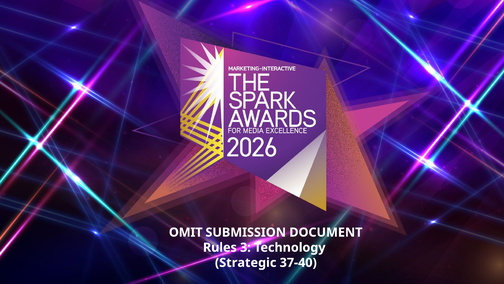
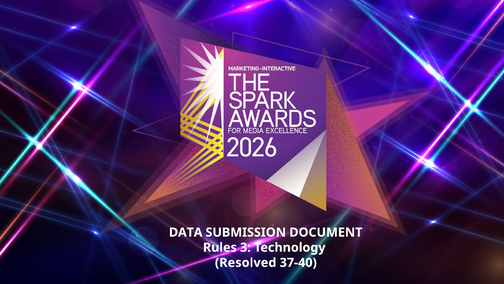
OMIT: OMIT -> DATA (186, 232)
Strategic: Strategic -> Resolved (246, 262)
